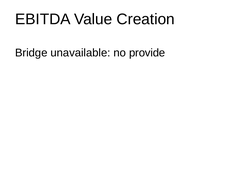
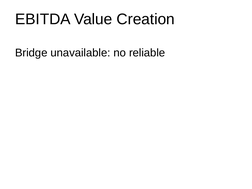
provide: provide -> reliable (147, 53)
